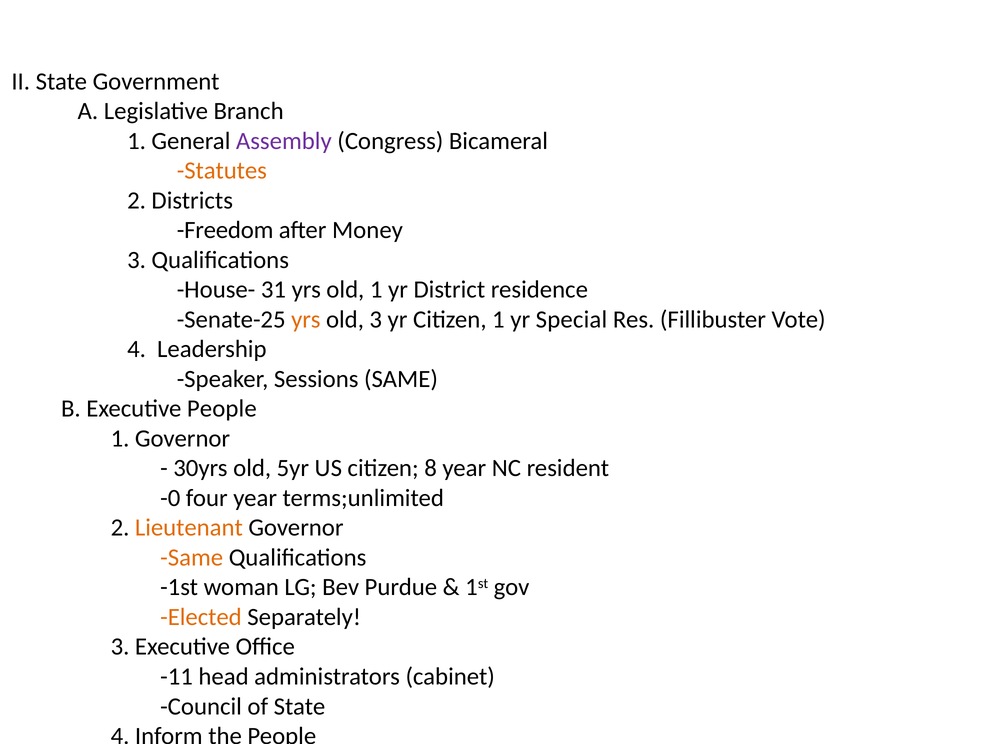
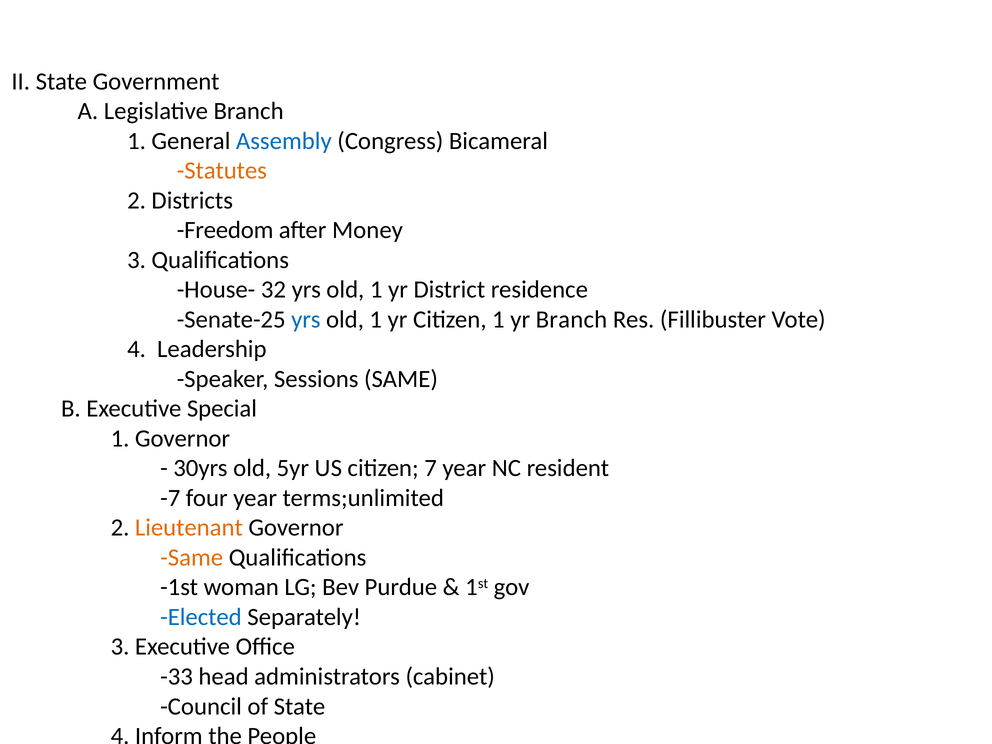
Assembly colour: purple -> blue (284, 141)
31: 31 -> 32 (273, 290)
yrs colour: orange -> blue (306, 319)
3: 3 -> 1 (376, 319)
yr Special: Special -> Branch (571, 319)
Executive People: People -> Special (222, 409)
8: 8 -> 7 (431, 468)
-0: -0 -> -7 (170, 498)
Elected colour: orange -> blue (201, 617)
-11: -11 -> -33 (177, 677)
